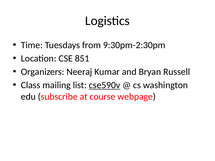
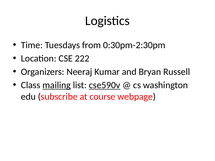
9:30pm-2:30pm: 9:30pm-2:30pm -> 0:30pm-2:30pm (134, 45)
851: 851 -> 222 (82, 59)
mailing underline: none -> present (57, 85)
